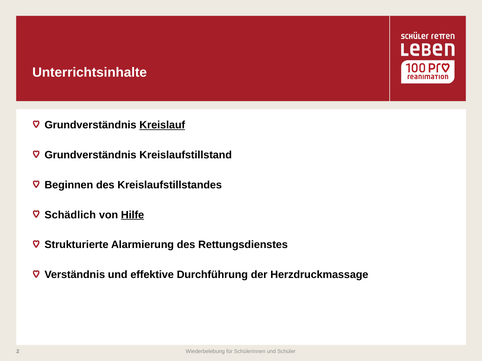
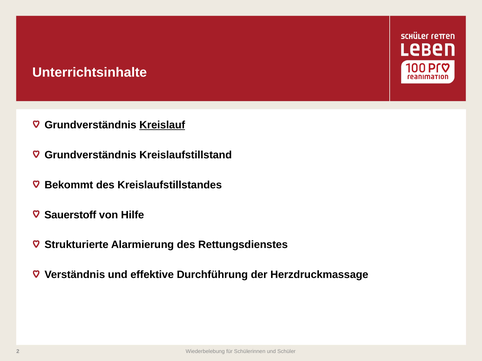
Beginnen: Beginnen -> Bekommt (69, 185)
Schädlich: Schädlich -> Sauerstoff (70, 215)
Hilfe underline: present -> none (133, 215)
